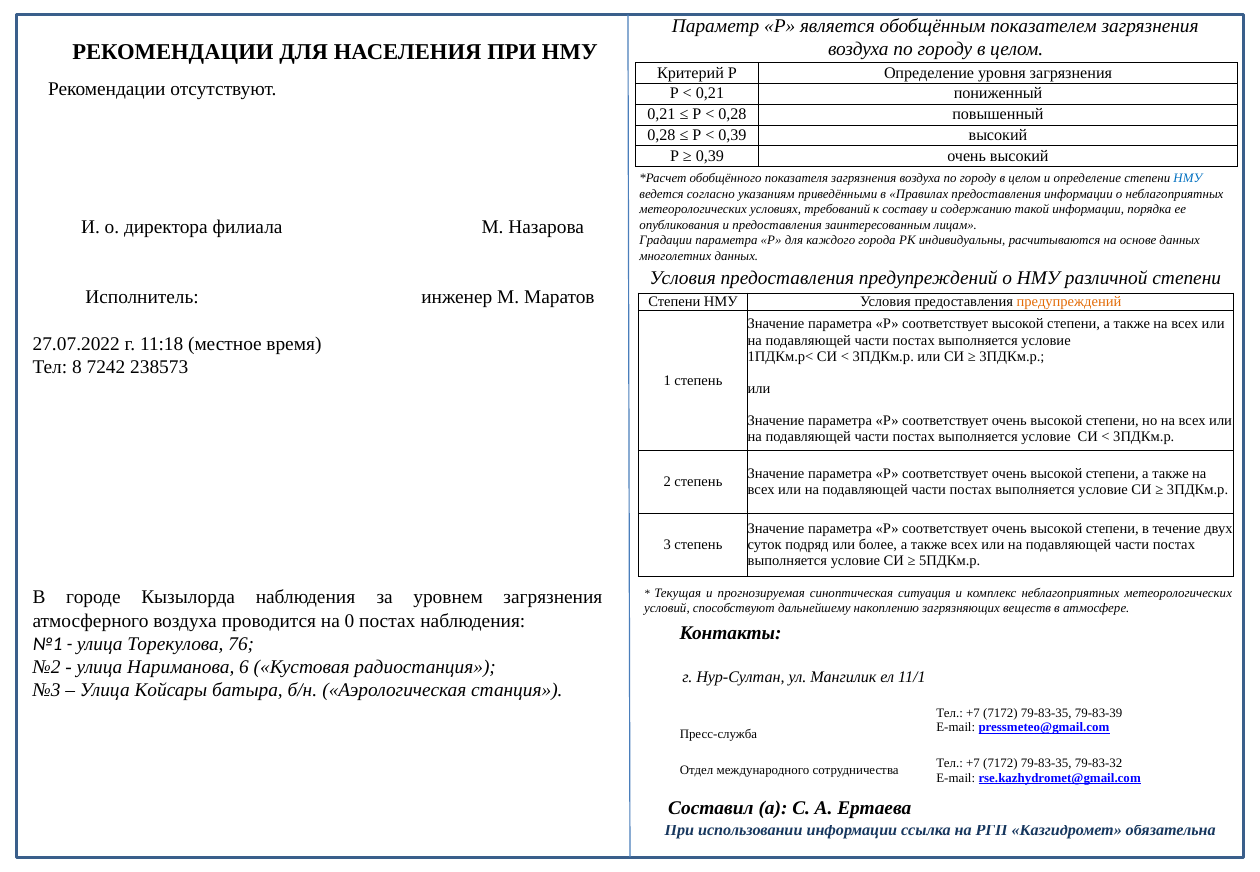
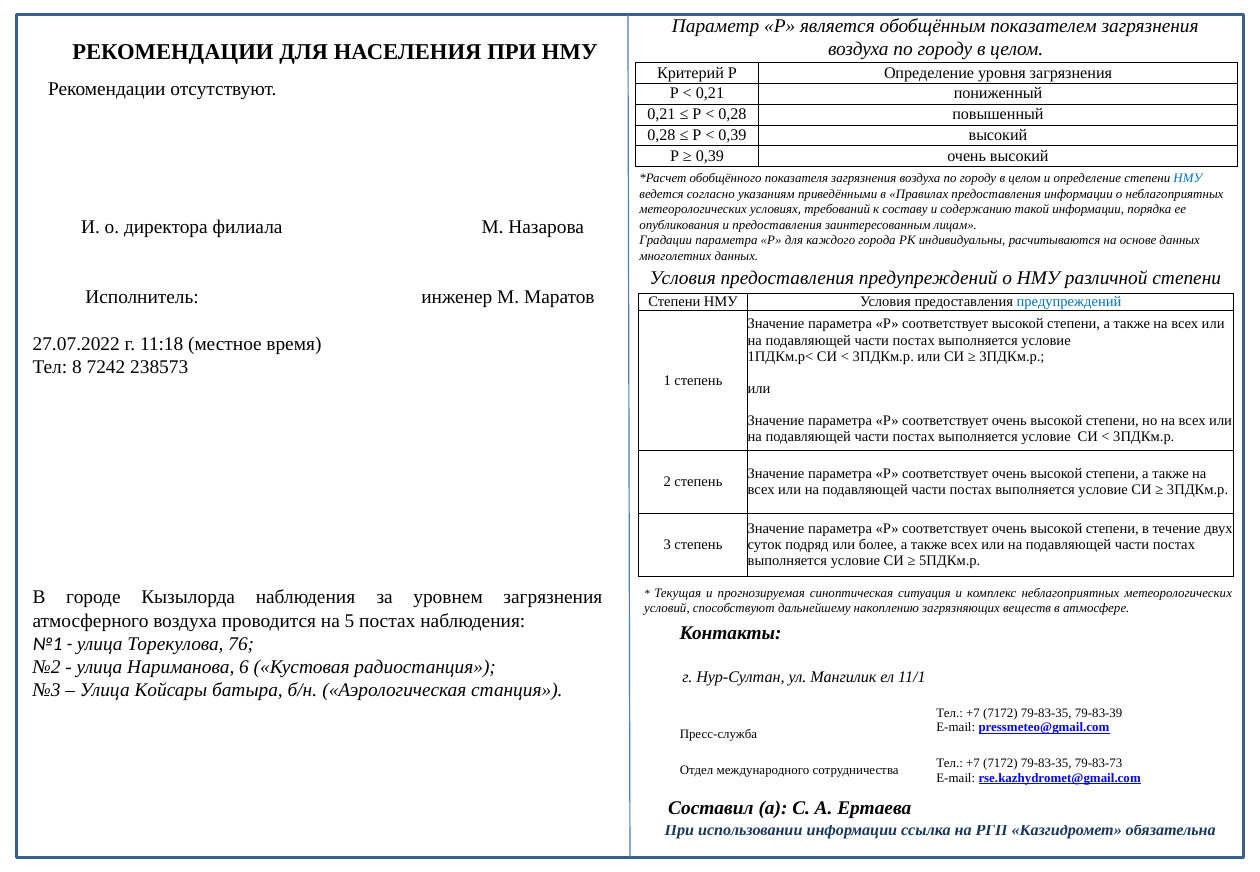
предупреждений colour: orange -> blue (1069, 302)
0: 0 -> 5 (349, 621)
79-83-32: 79-83-32 -> 79-83-73 (1099, 764)
